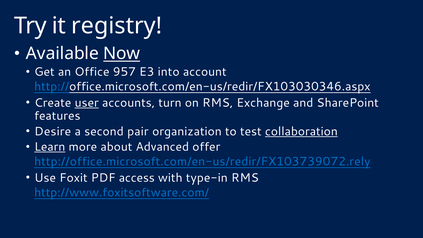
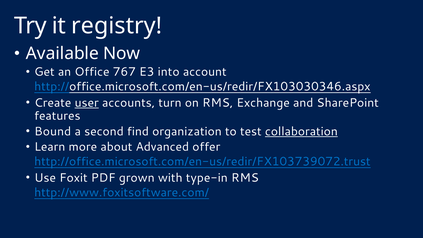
Now underline: present -> none (122, 54)
957: 957 -> 767 (124, 72)
Desire: Desire -> Bound (53, 131)
pair: pair -> find (138, 131)
Learn underline: present -> none (50, 147)
http://office.microsoft.com/en-us/redir/FX103739072.rely: http://office.microsoft.com/en-us/redir/FX103739072.rely -> http://office.microsoft.com/en-us/redir/FX103739072.trust (202, 162)
access: access -> grown (137, 178)
